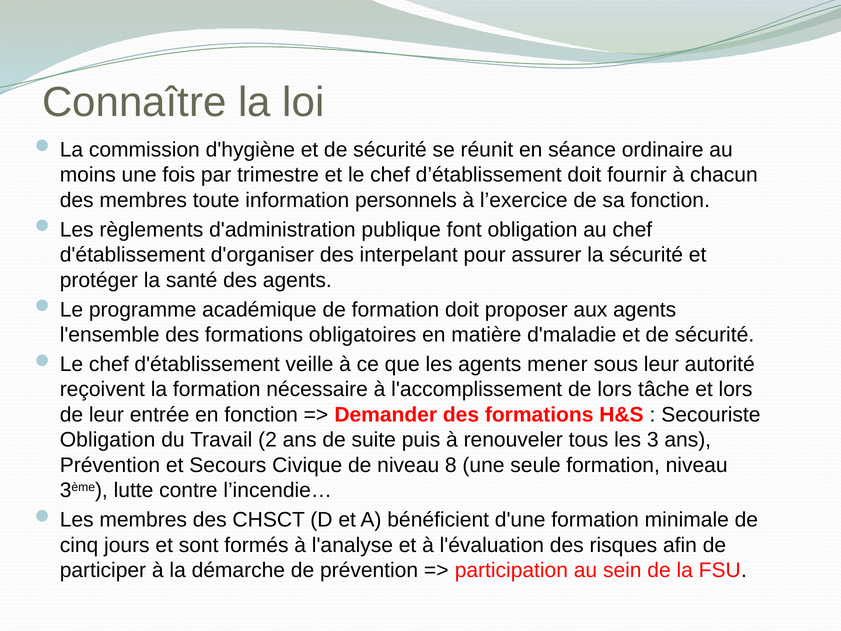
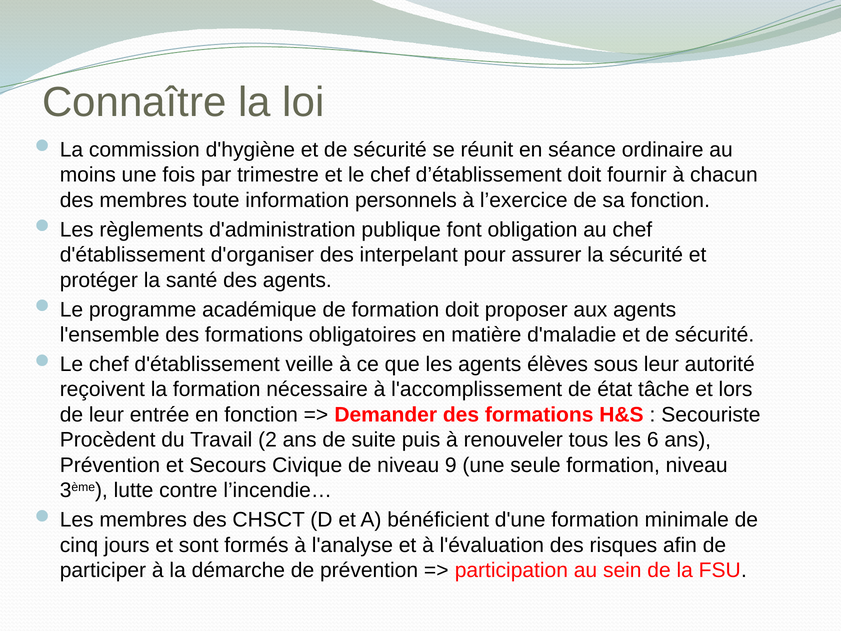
mener: mener -> élèves (558, 364)
de lors: lors -> état (615, 389)
Obligation: Obligation -> Procèdent (108, 440)
3: 3 -> 6 (653, 440)
8: 8 -> 9 (451, 465)
